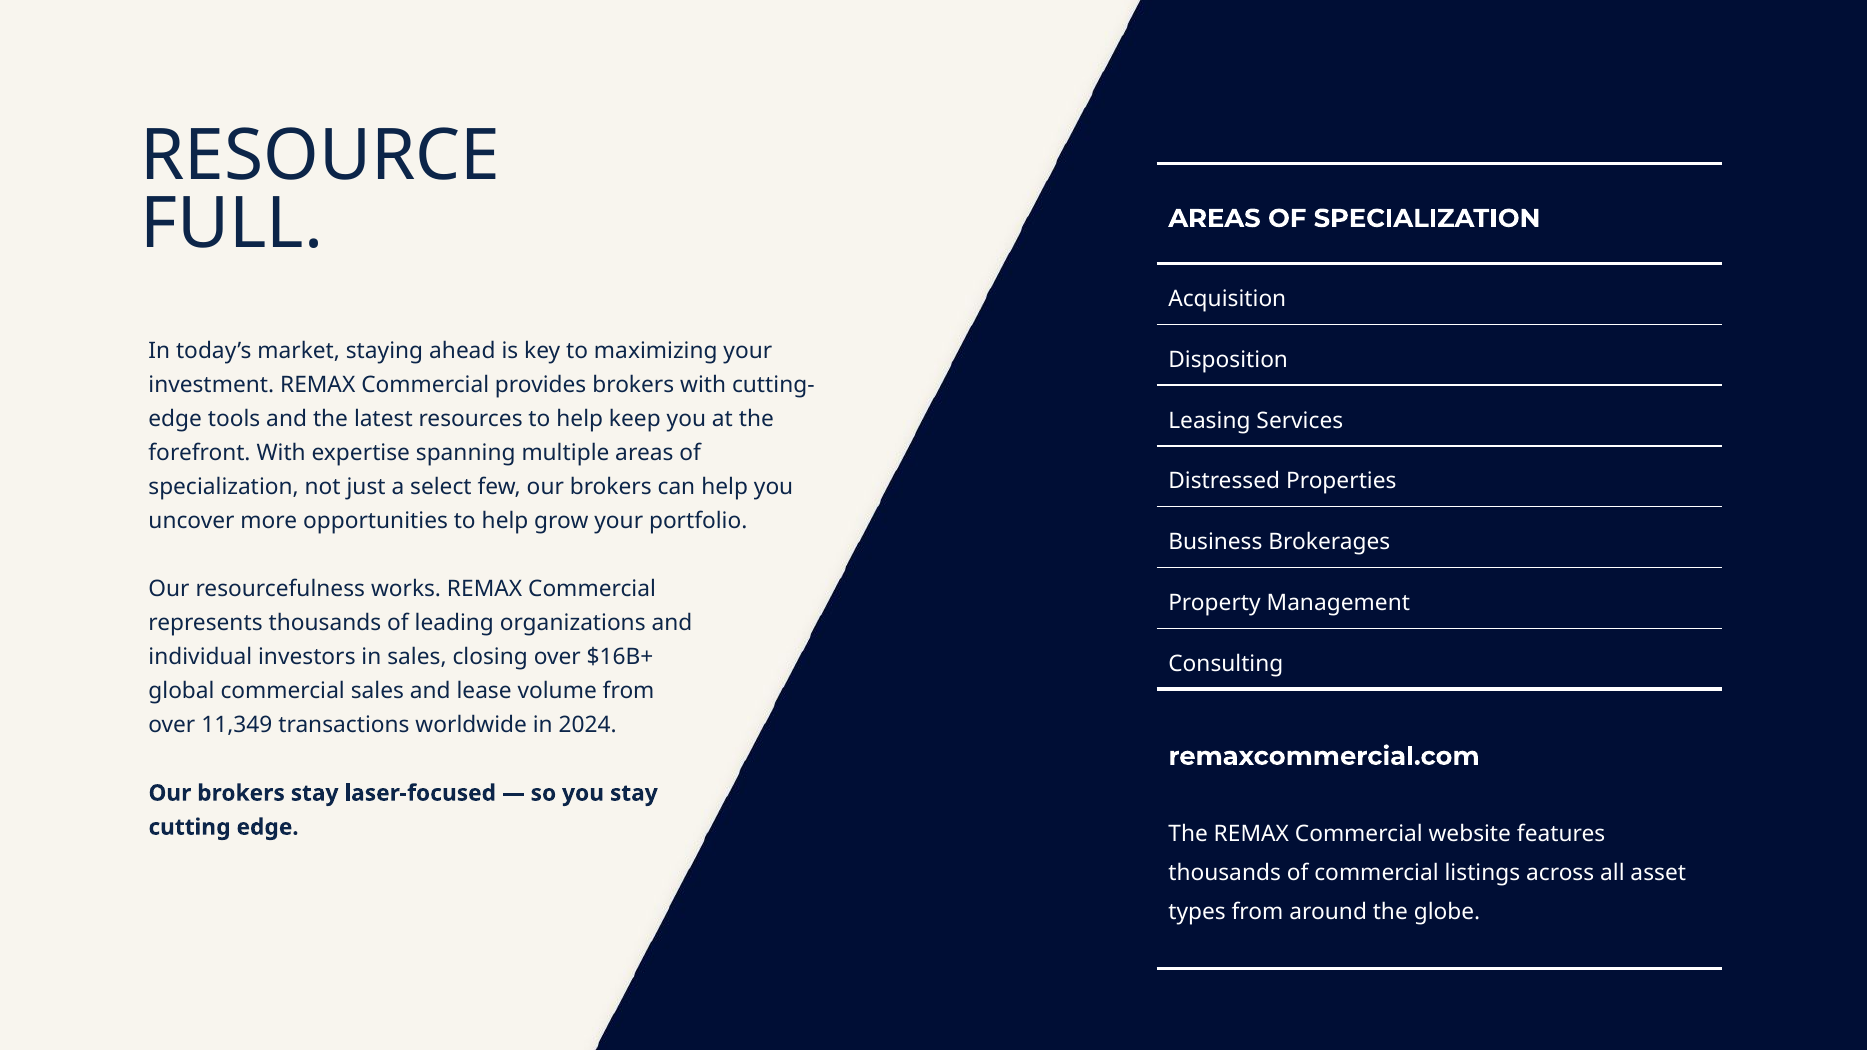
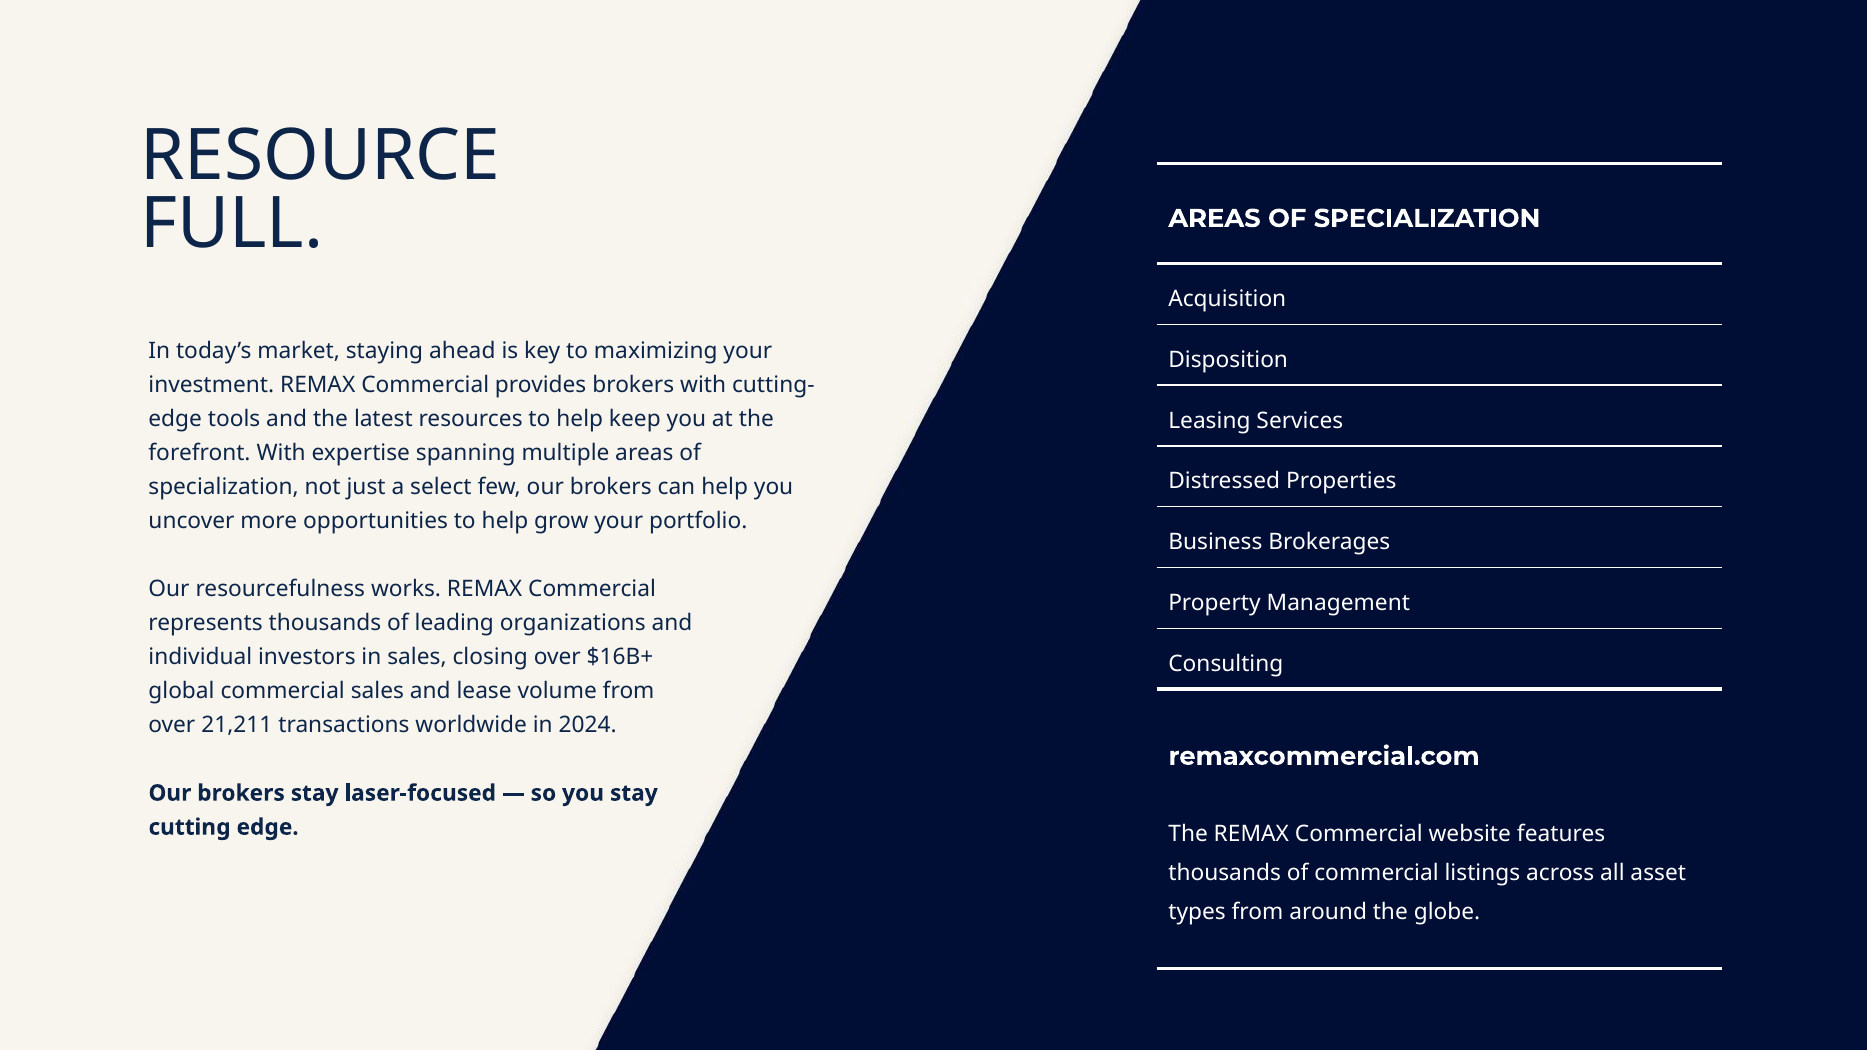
11,349: 11,349 -> 21,211 (237, 725)
